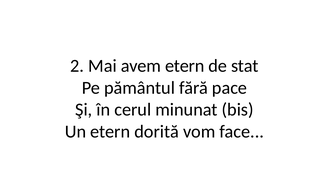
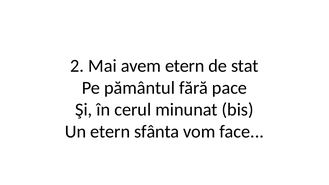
dorită: dorită -> sfânta (157, 132)
